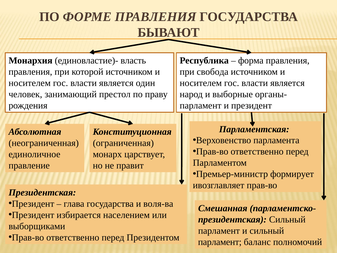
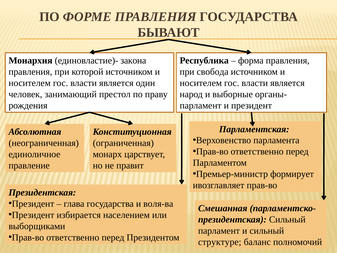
власть: власть -> закона (133, 61)
парламент: парламент -> структуре (220, 242)
